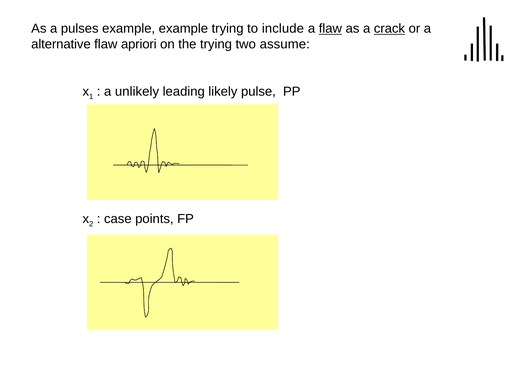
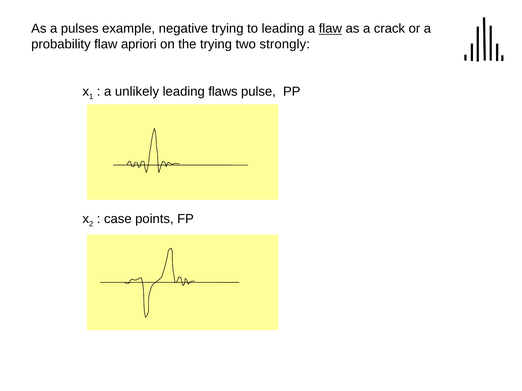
example example: example -> negative (183, 29)
to include: include -> leading (283, 29)
crack underline: present -> none (389, 29)
alternative: alternative -> probability (61, 44)
assume: assume -> strongly (285, 44)
likely: likely -> flaws (223, 92)
